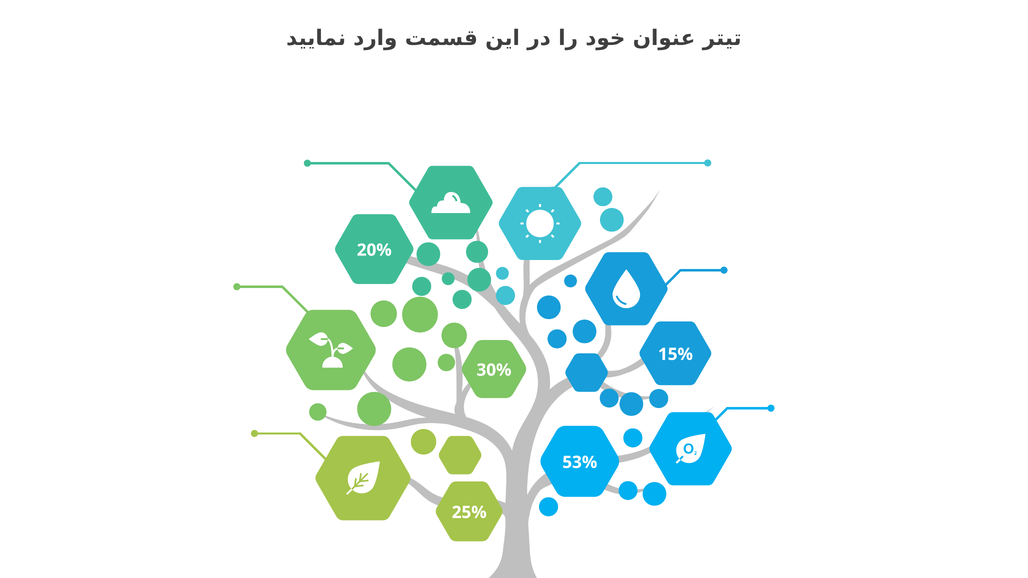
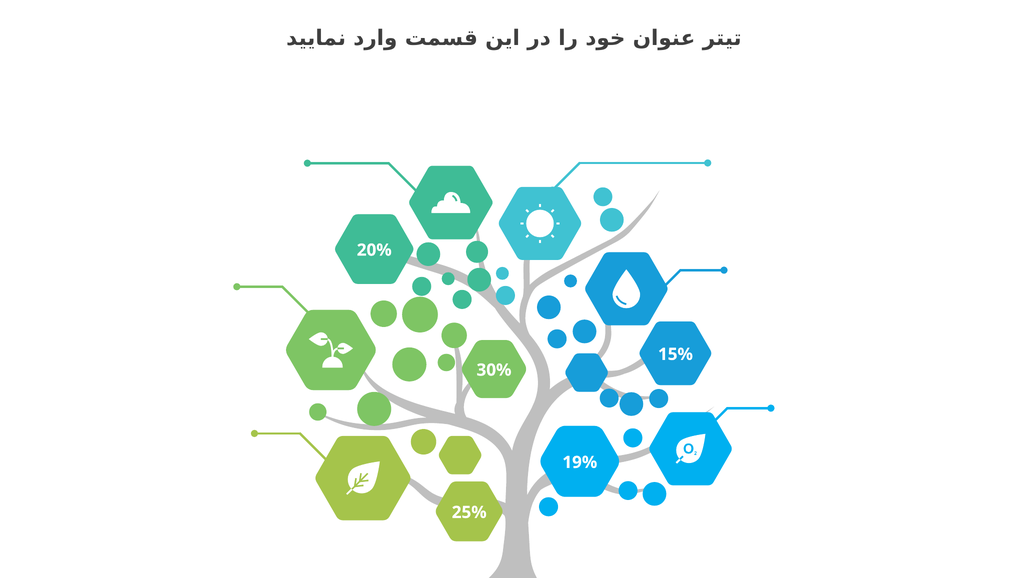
53%: 53% -> 19% (580, 463)
